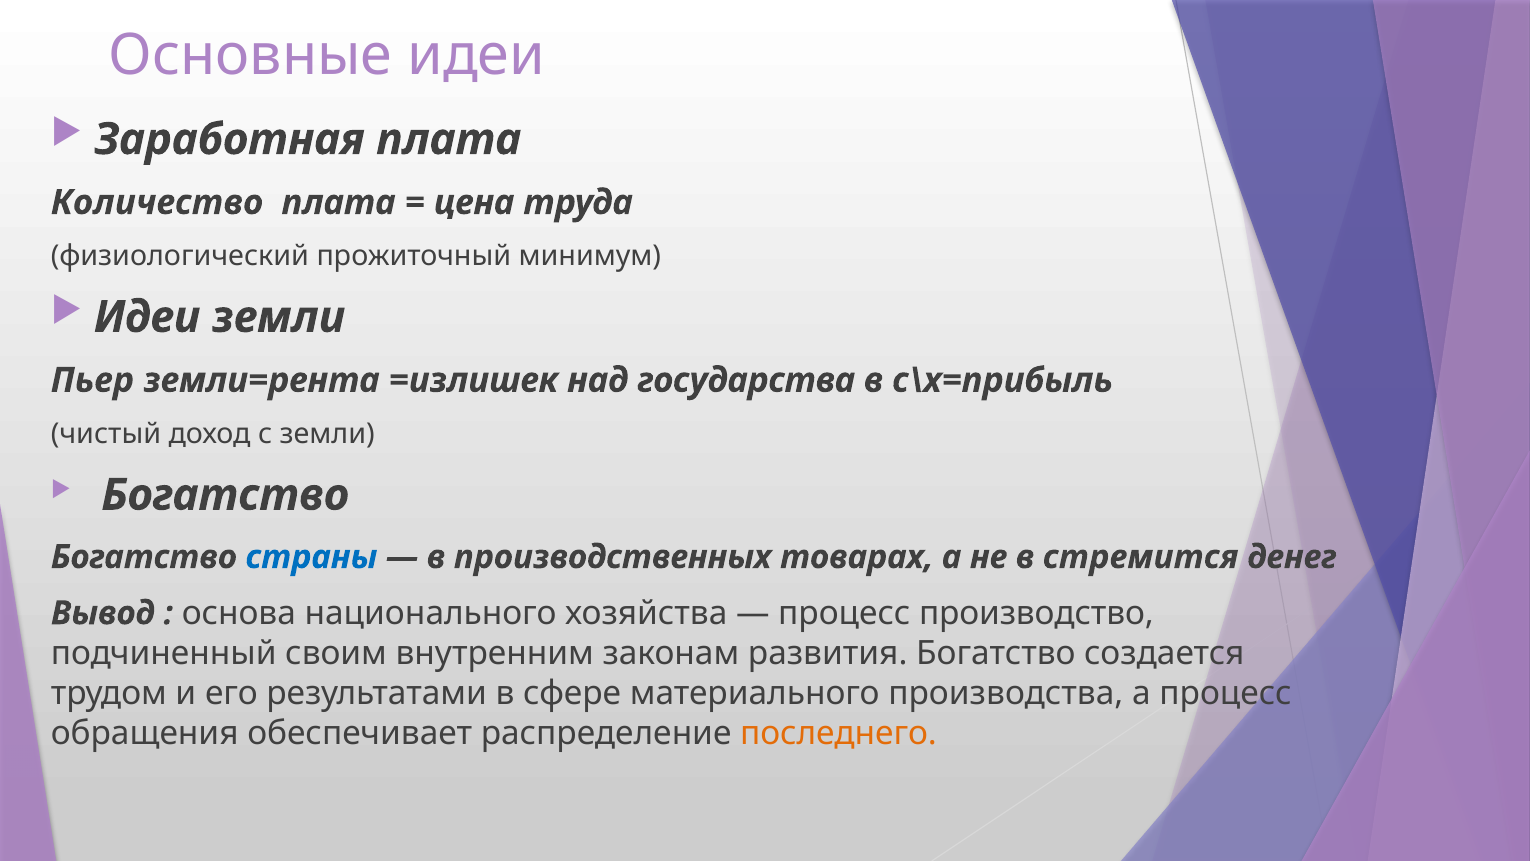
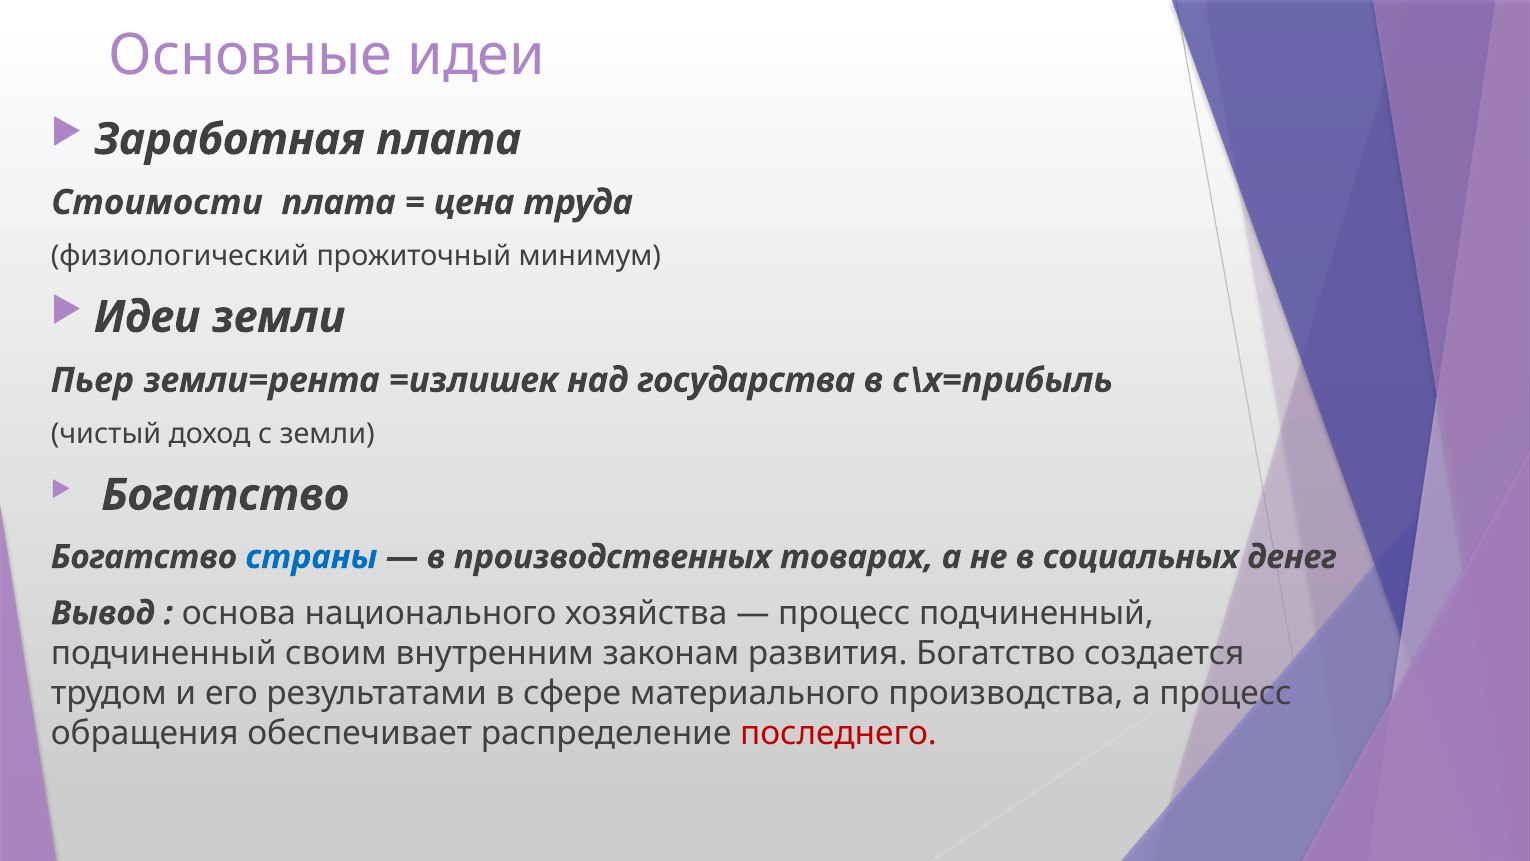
Количество: Количество -> Стоимости (157, 202)
стремится: стремится -> социальных (1141, 557)
процесс производство: производство -> подчиненный (1036, 613)
последнего colour: orange -> red (839, 733)
